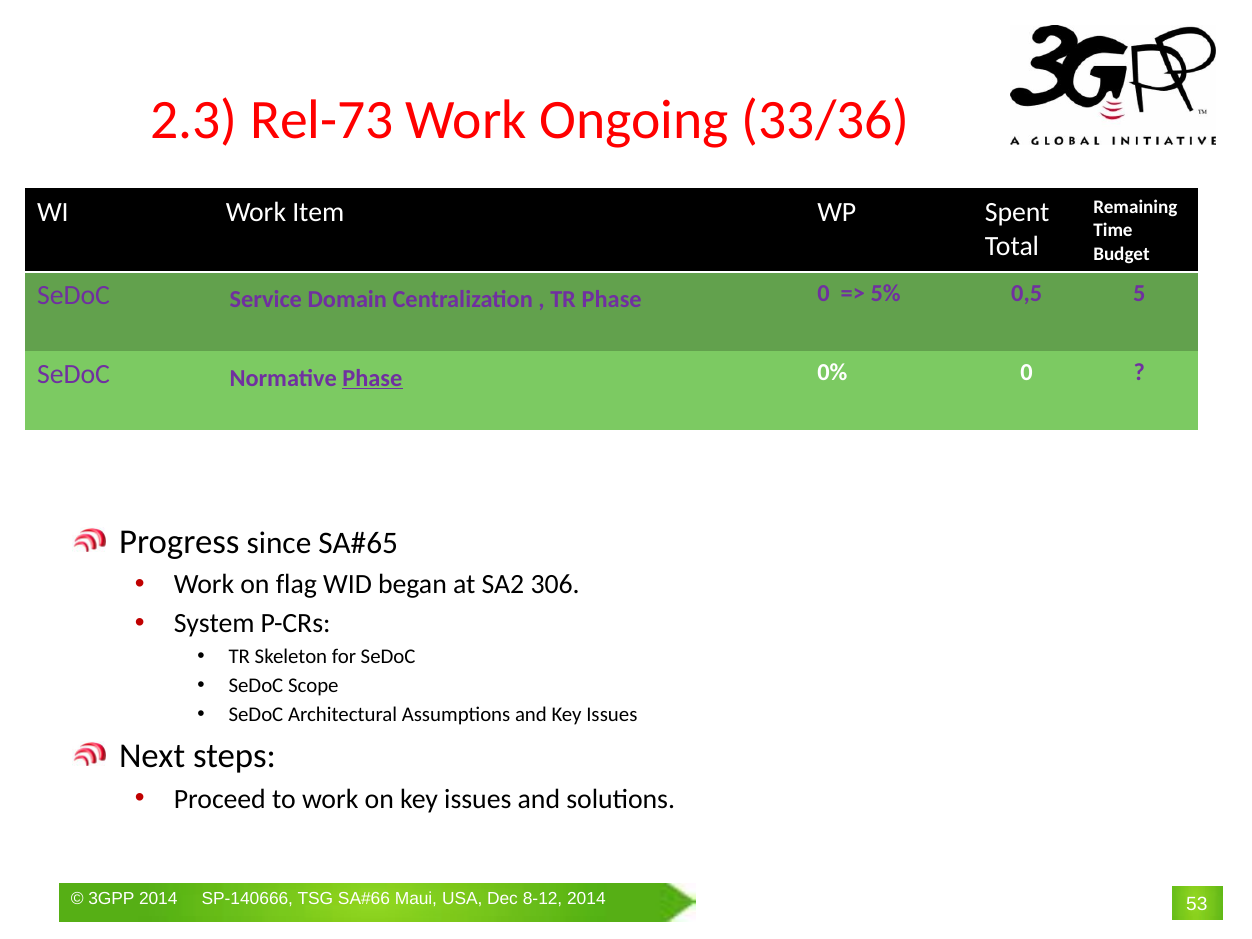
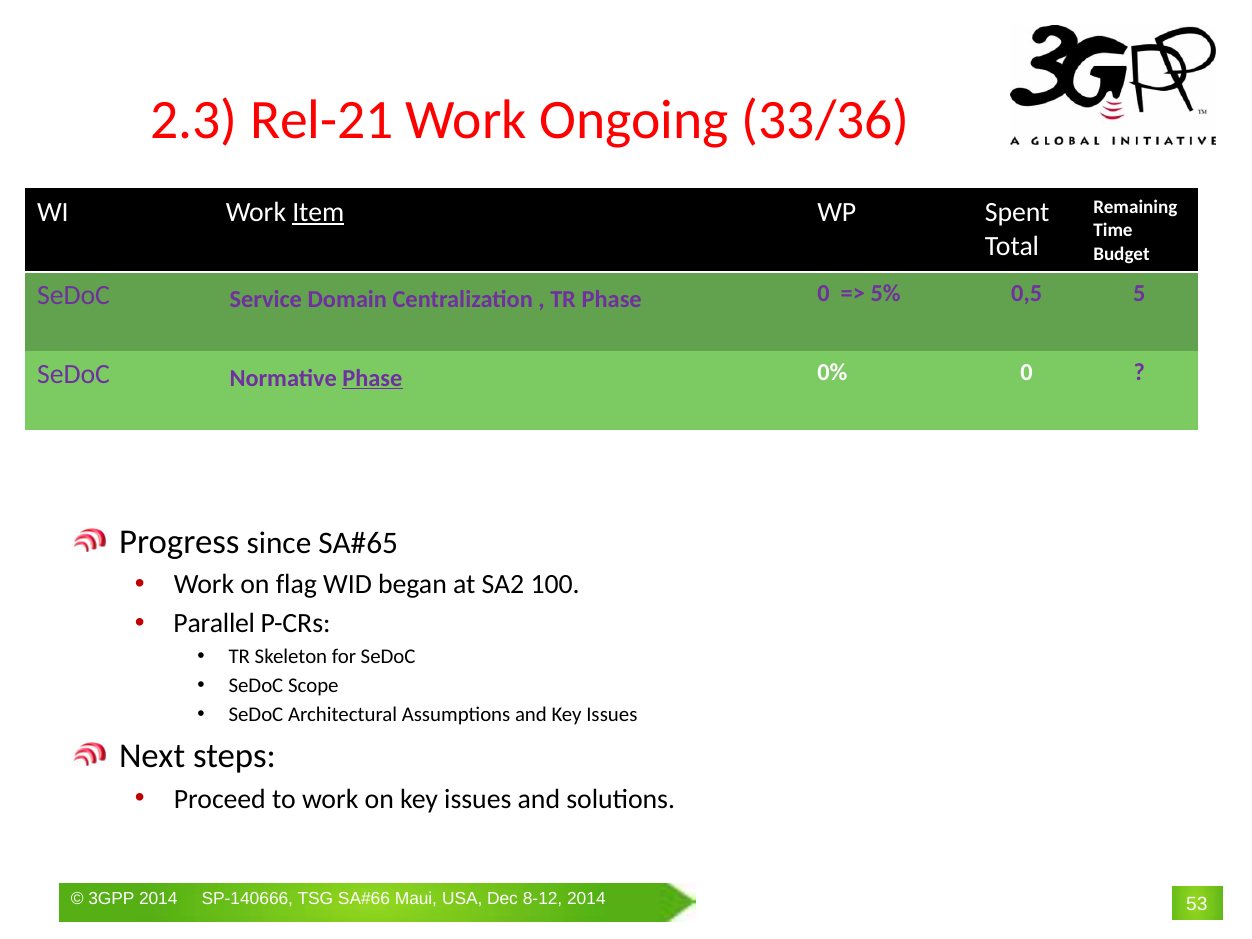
Rel-73: Rel-73 -> Rel-21 (322, 120)
Item underline: none -> present (318, 212)
306: 306 -> 100 (555, 585)
System: System -> Parallel (214, 624)
